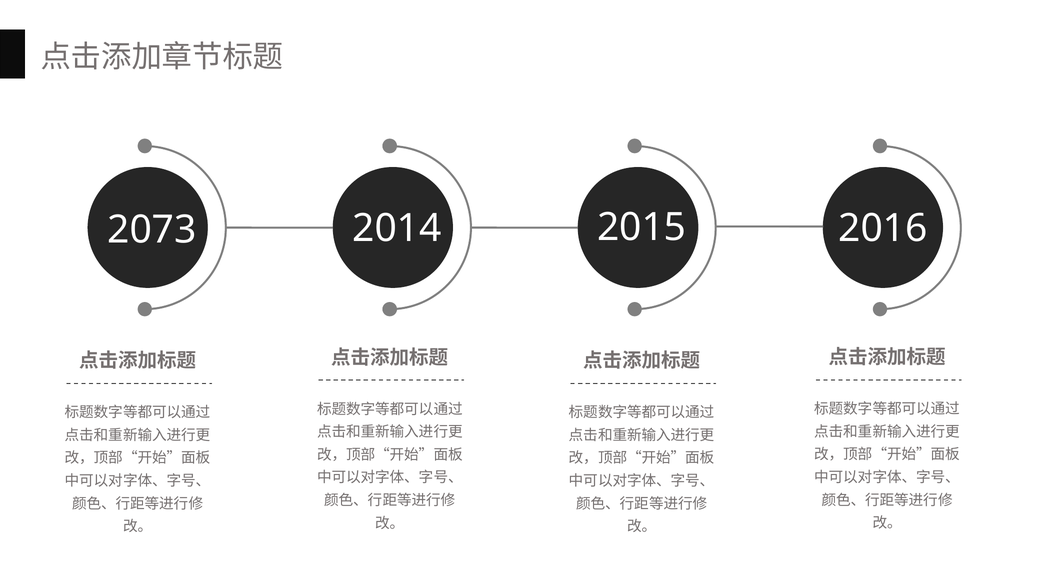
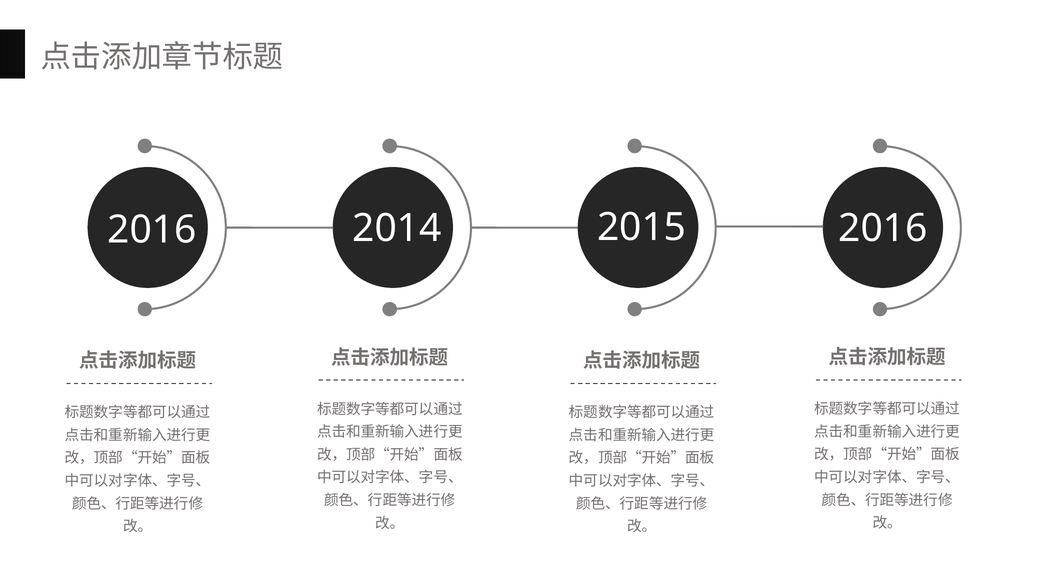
2073: 2073 -> 2016 (152, 230)
